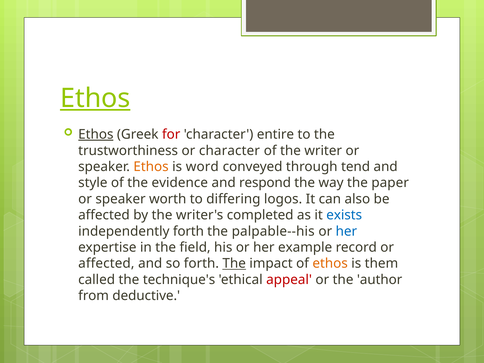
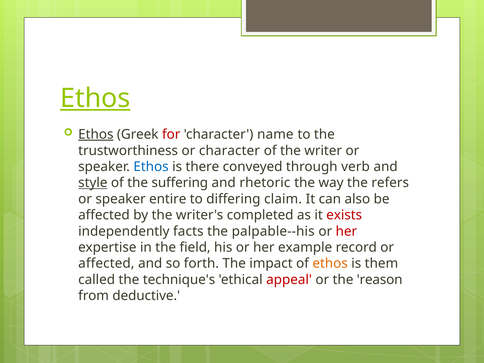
entire: entire -> name (275, 134)
Ethos colour: orange -> blue (151, 167)
word: word -> there (202, 167)
tend: tend -> verb (356, 167)
style underline: none -> present (93, 183)
evidence: evidence -> suffering (180, 183)
respond: respond -> rhetoric (265, 183)
paper: paper -> refers (390, 183)
worth: worth -> entire (168, 199)
logos: logos -> claim (283, 199)
exists colour: blue -> red (344, 215)
independently forth: forth -> facts (188, 231)
her colour: blue -> red (346, 231)
The underline: present -> none (234, 264)
author: author -> reason (380, 280)
